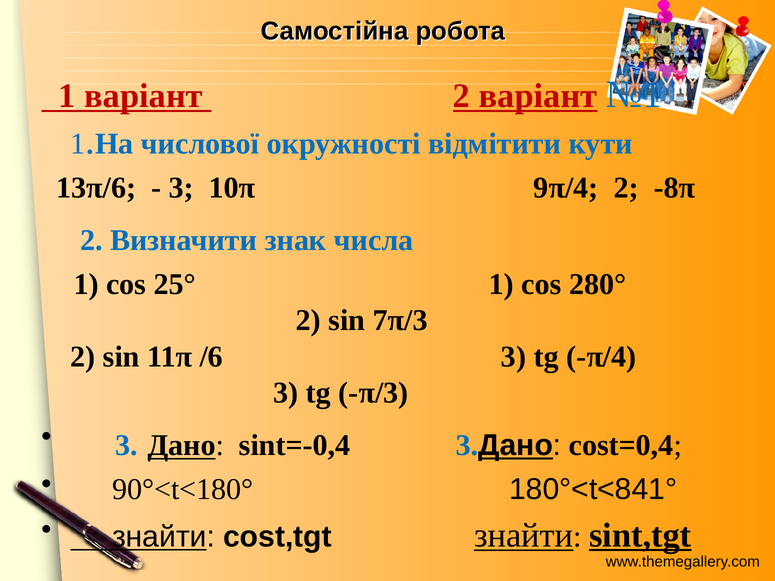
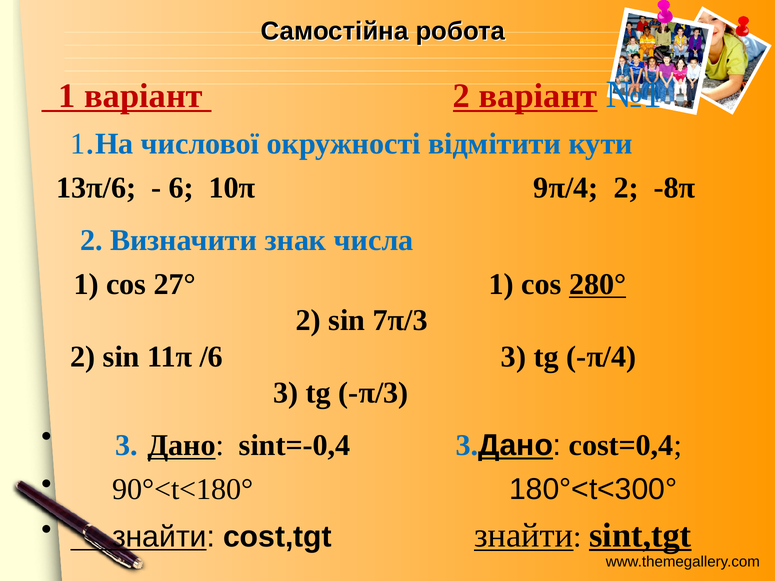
3: 3 -> 6 (181, 188)
25°: 25° -> 27° (175, 284)
280° underline: none -> present (598, 284)
180°<t<841°: 180°<t<841° -> 180°<t<300° (593, 489)
